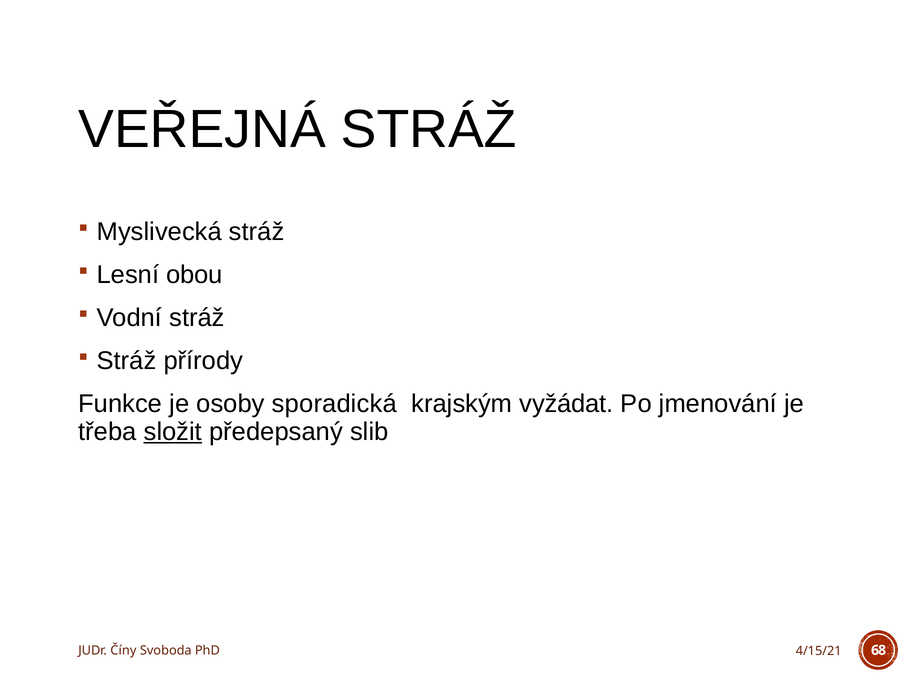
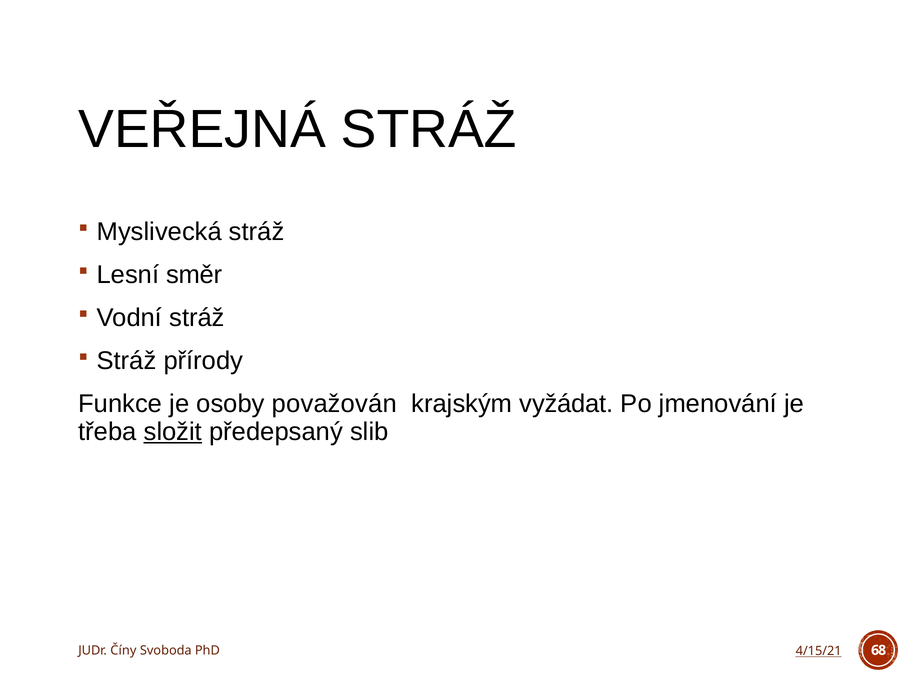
obou: obou -> směr (194, 275)
sporadická: sporadická -> považován (334, 404)
4/15/21 underline: none -> present (819, 651)
